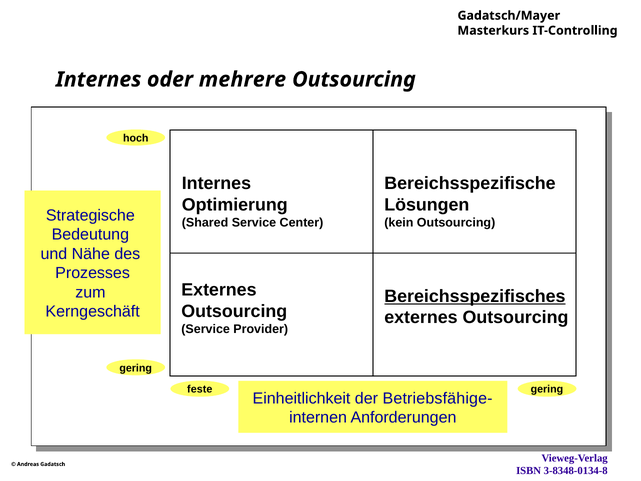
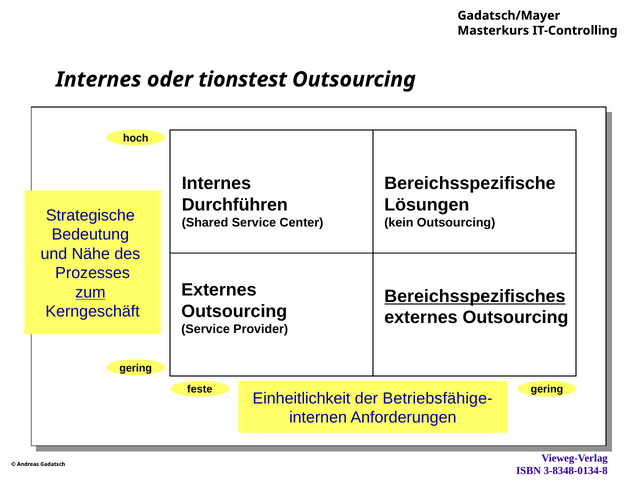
mehrere: mehrere -> tionstest (243, 79)
Optimierung: Optimierung -> Durchführen (235, 205)
zum underline: none -> present (90, 292)
